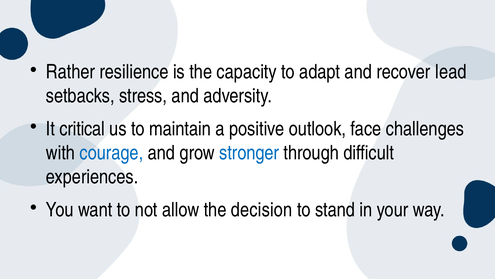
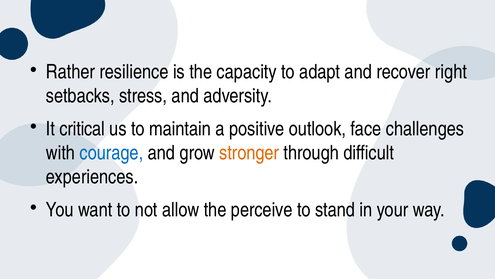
lead: lead -> right (451, 72)
stronger colour: blue -> orange (249, 153)
decision: decision -> perceive (262, 209)
